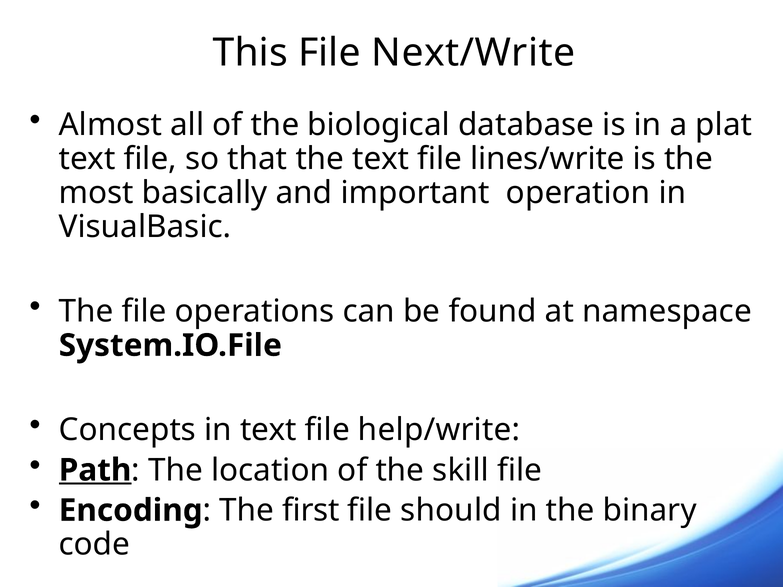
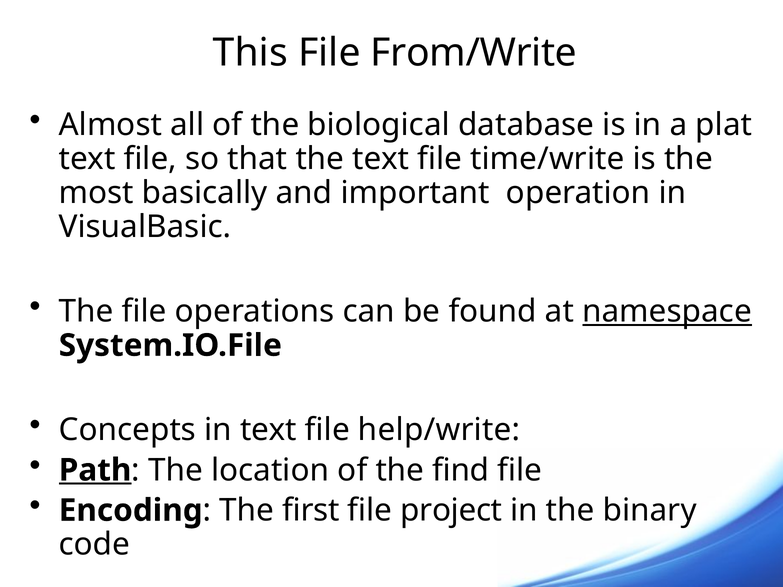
Next/Write: Next/Write -> From/Write (474, 53)
lines/write: lines/write -> time/write (547, 159)
namespace underline: none -> present (667, 312)
skill: skill -> find (461, 470)
should: should -> project (451, 511)
